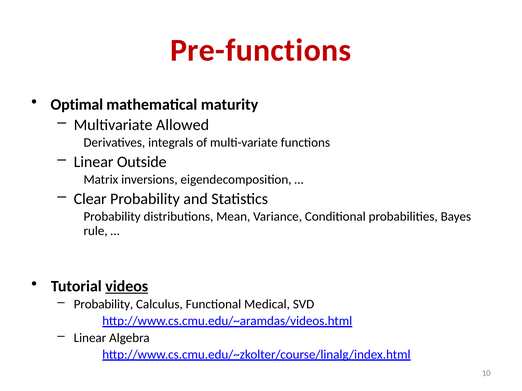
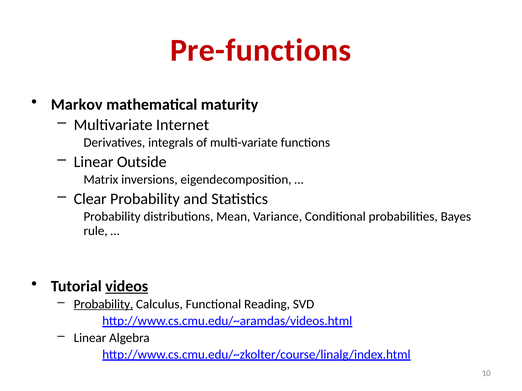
Optimal: Optimal -> Markov (77, 105)
Allowed: Allowed -> Internet (183, 125)
Probability underline: none -> present (103, 305)
Medical: Medical -> Reading (267, 305)
